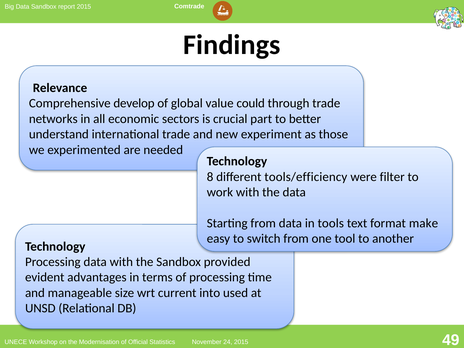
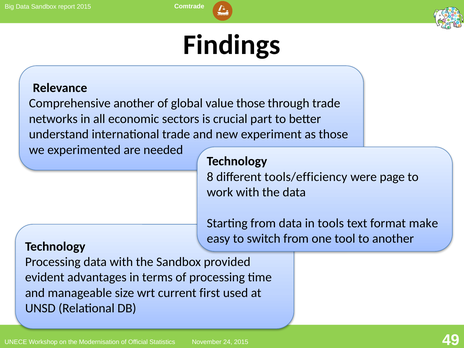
Comprehensive develop: develop -> another (134, 103)
value could: could -> those (251, 103)
filter: filter -> page (392, 177)
into: into -> first (210, 293)
